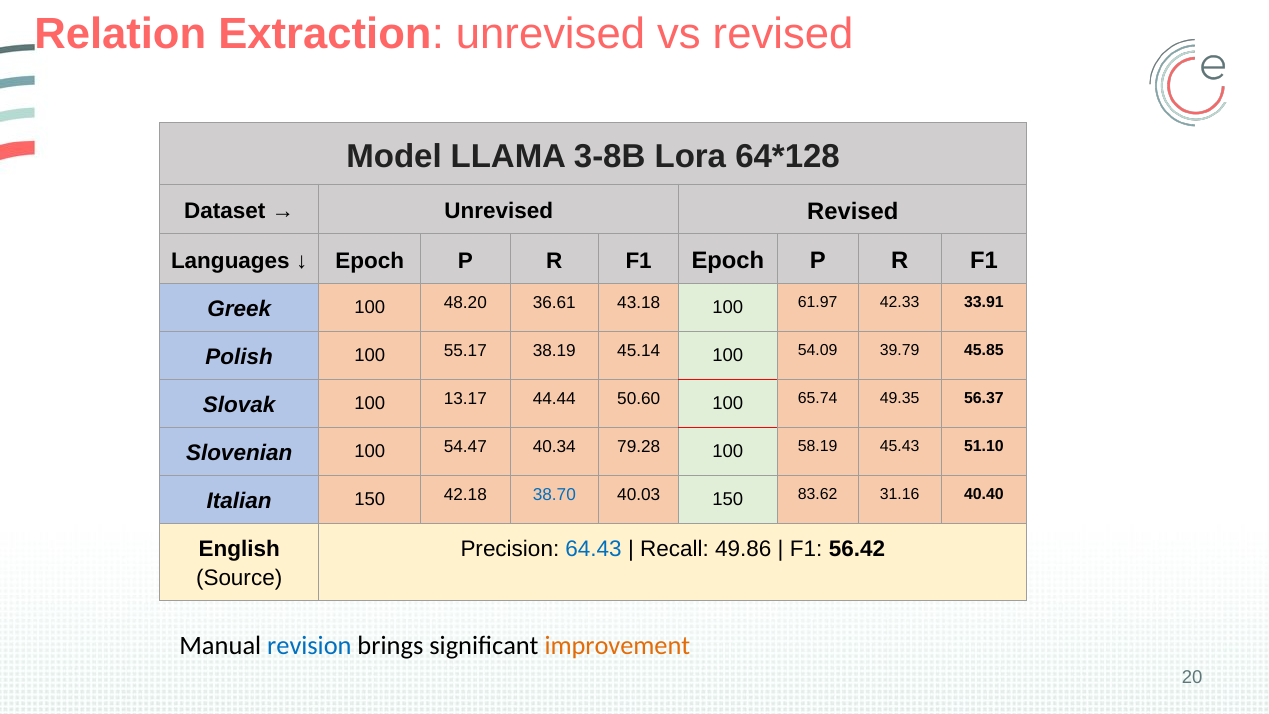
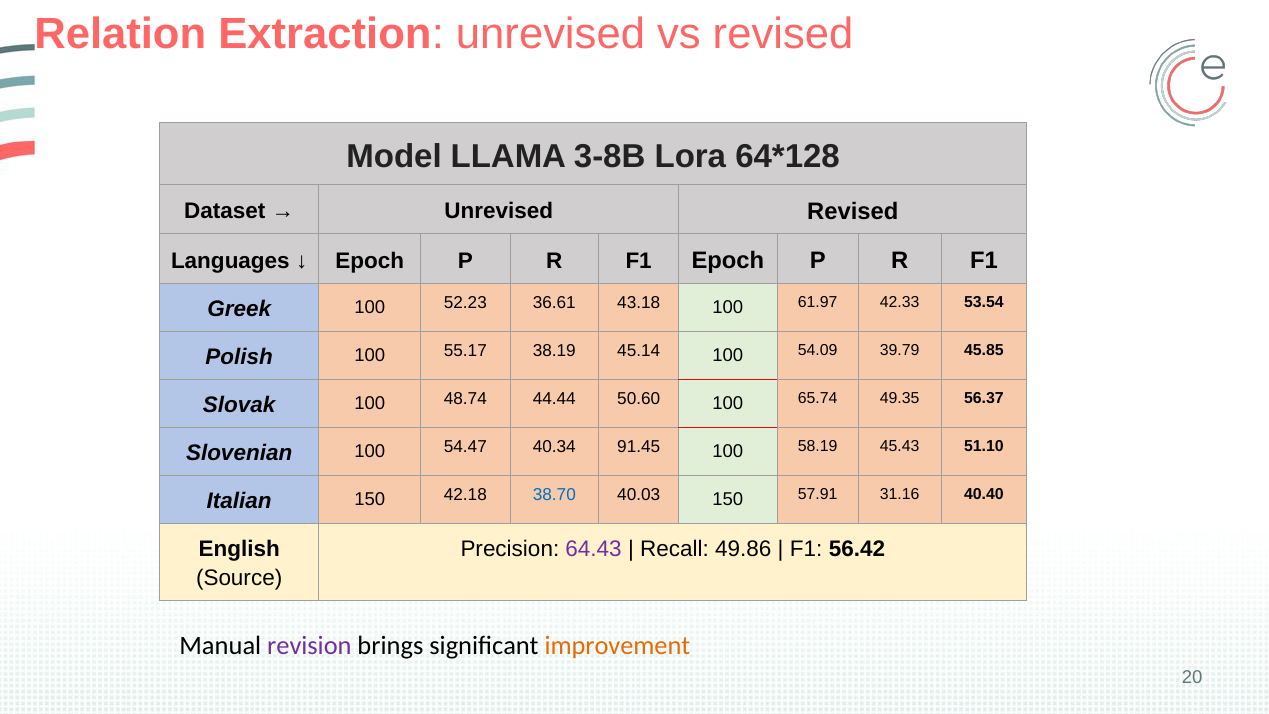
48.20: 48.20 -> 52.23 (465, 303)
33.91: 33.91 -> 53.54 (984, 302)
13.17: 13.17 -> 48.74 (465, 398)
79.28: 79.28 -> 91.45 (639, 446)
83.62: 83.62 -> 57.91 (818, 494)
64.43 colour: blue -> purple (594, 549)
revision colour: blue -> purple (309, 645)
